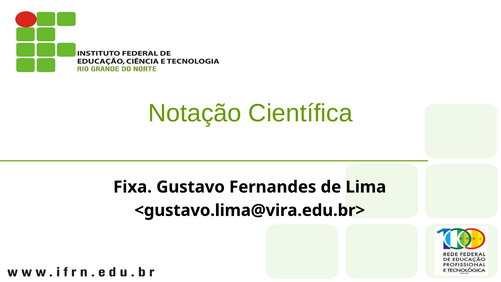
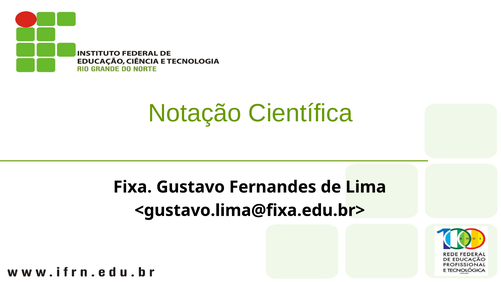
<gustavo.lima@vira.edu.br>: <gustavo.lima@vira.edu.br> -> <gustavo.lima@fixa.edu.br> (250, 210)
